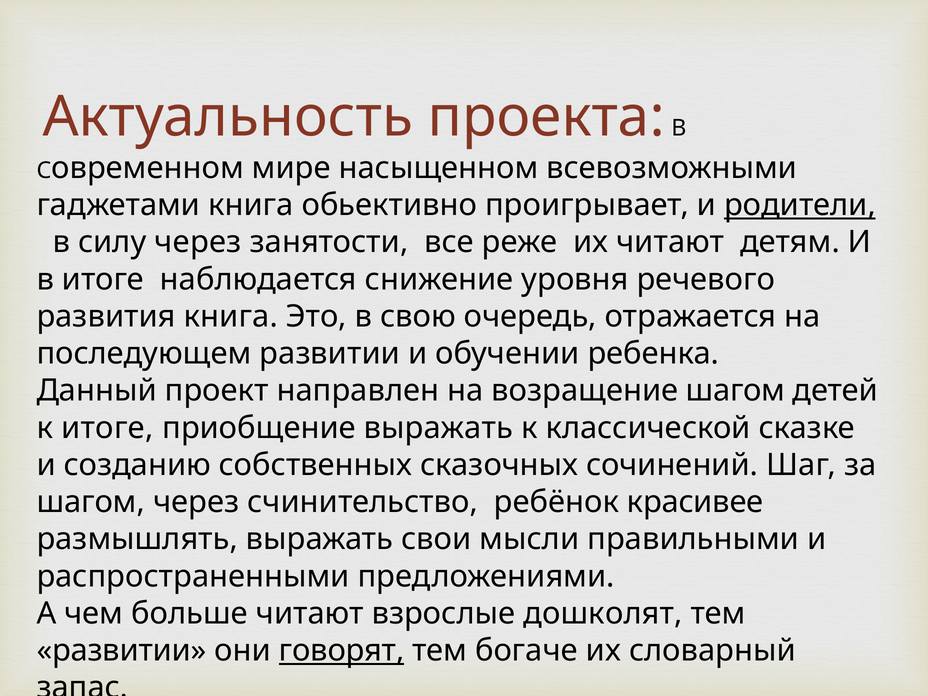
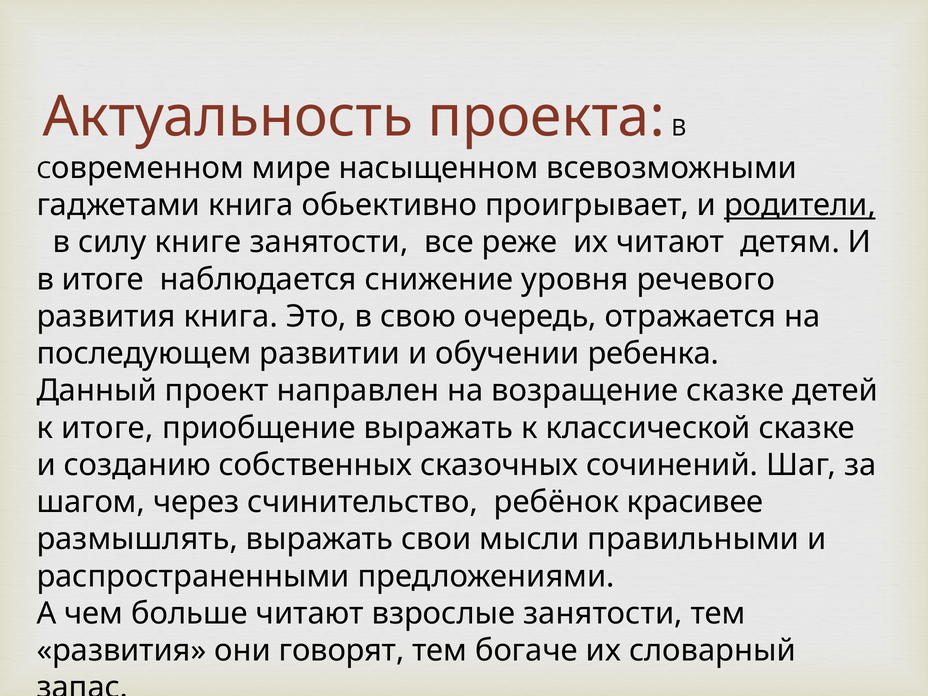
силу через: через -> книге (198, 242)
возращение шагом: шагом -> сказке (735, 391)
взрослые дошколят: дошколят -> занятости (603, 613)
развитии: развитии -> развития (121, 651)
говорят underline: present -> none (342, 651)
